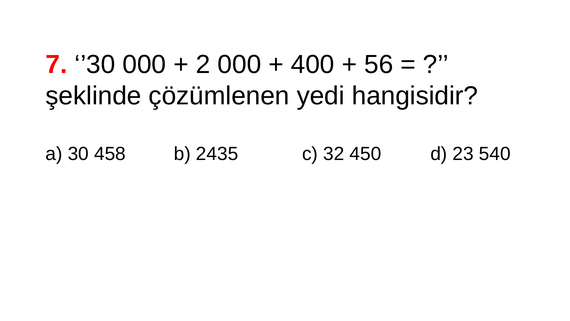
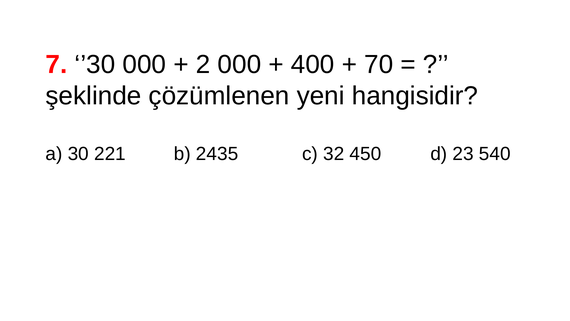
56: 56 -> 70 (379, 64)
yedi: yedi -> yeni (321, 96)
458: 458 -> 221 (110, 154)
